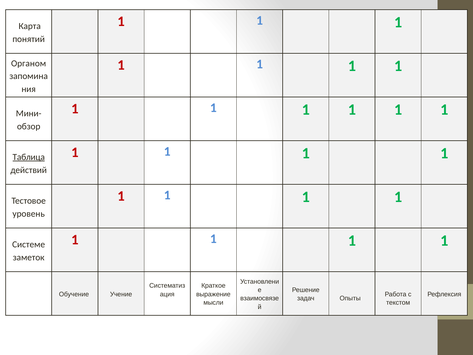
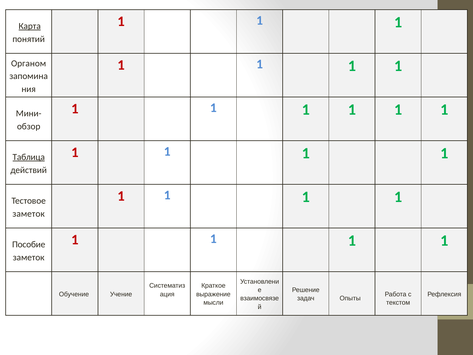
Карта underline: none -> present (30, 26)
уровень: уровень -> заметок (29, 213)
Системе: Системе -> Пособие (29, 244)
